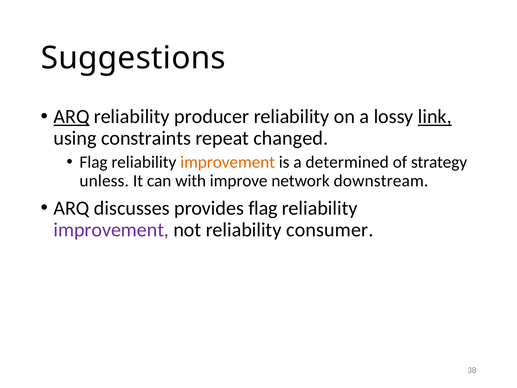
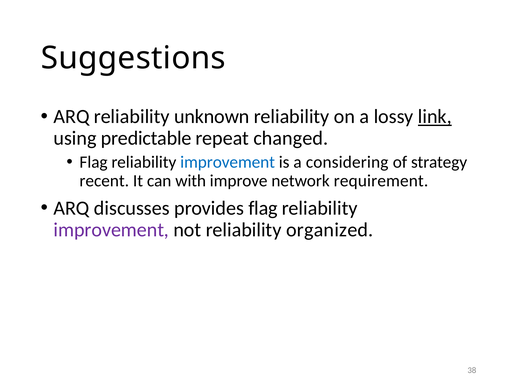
ARQ underline: present -> none (72, 117)
producer: producer -> unknown (212, 117)
constraints: constraints -> predictable (146, 138)
improvement colour: orange -> blue (228, 162)
determined: determined -> considering (347, 162)
unless: unless -> recent (104, 181)
downstream: downstream -> requirement (381, 181)
consumer: consumer -> organized (330, 230)
